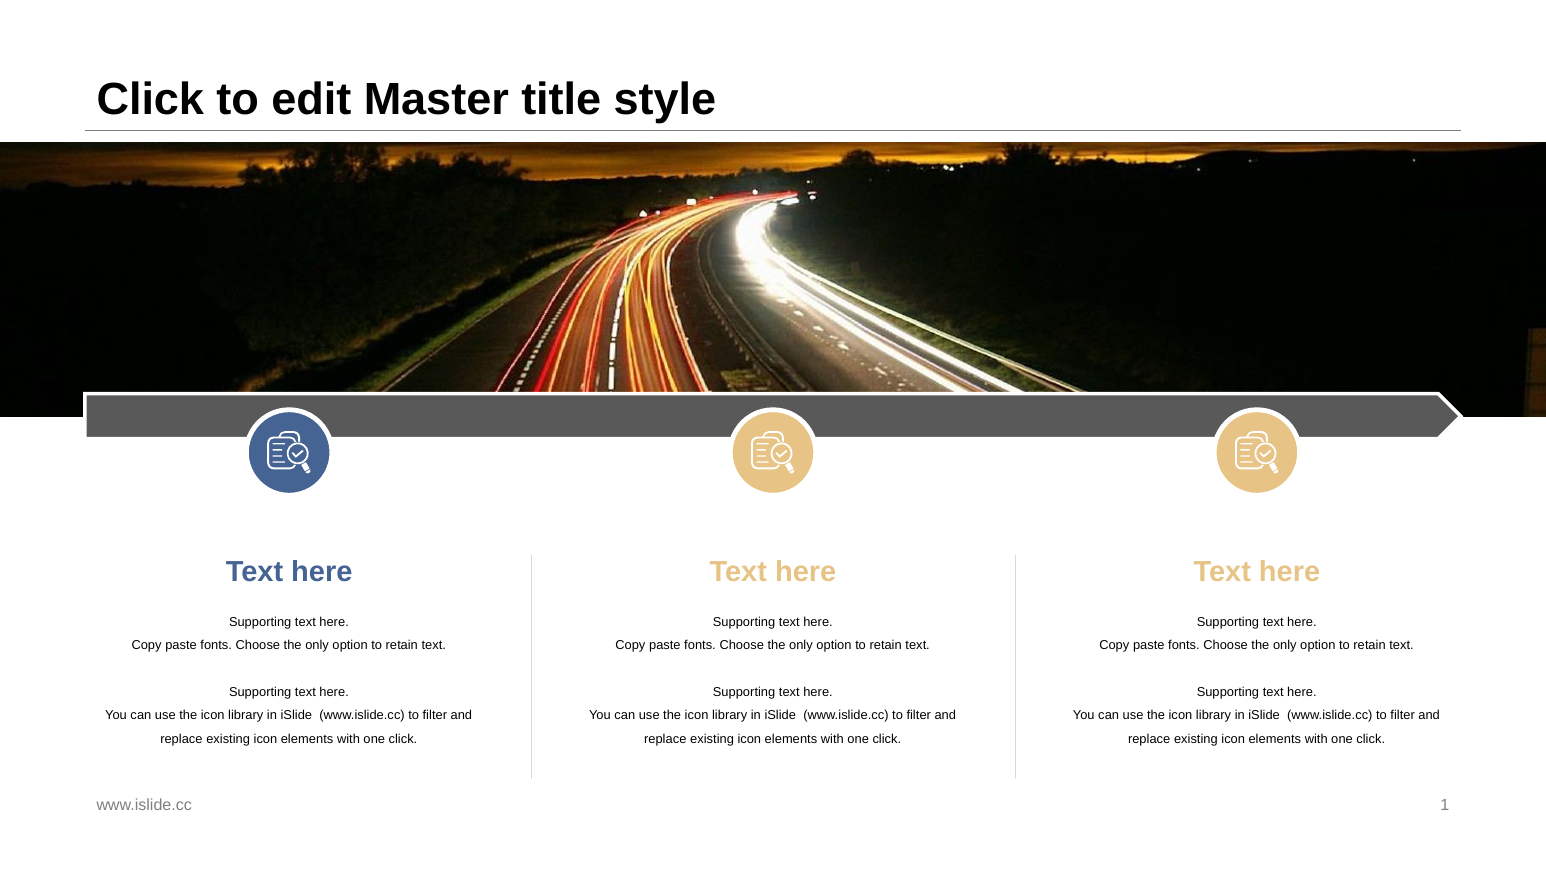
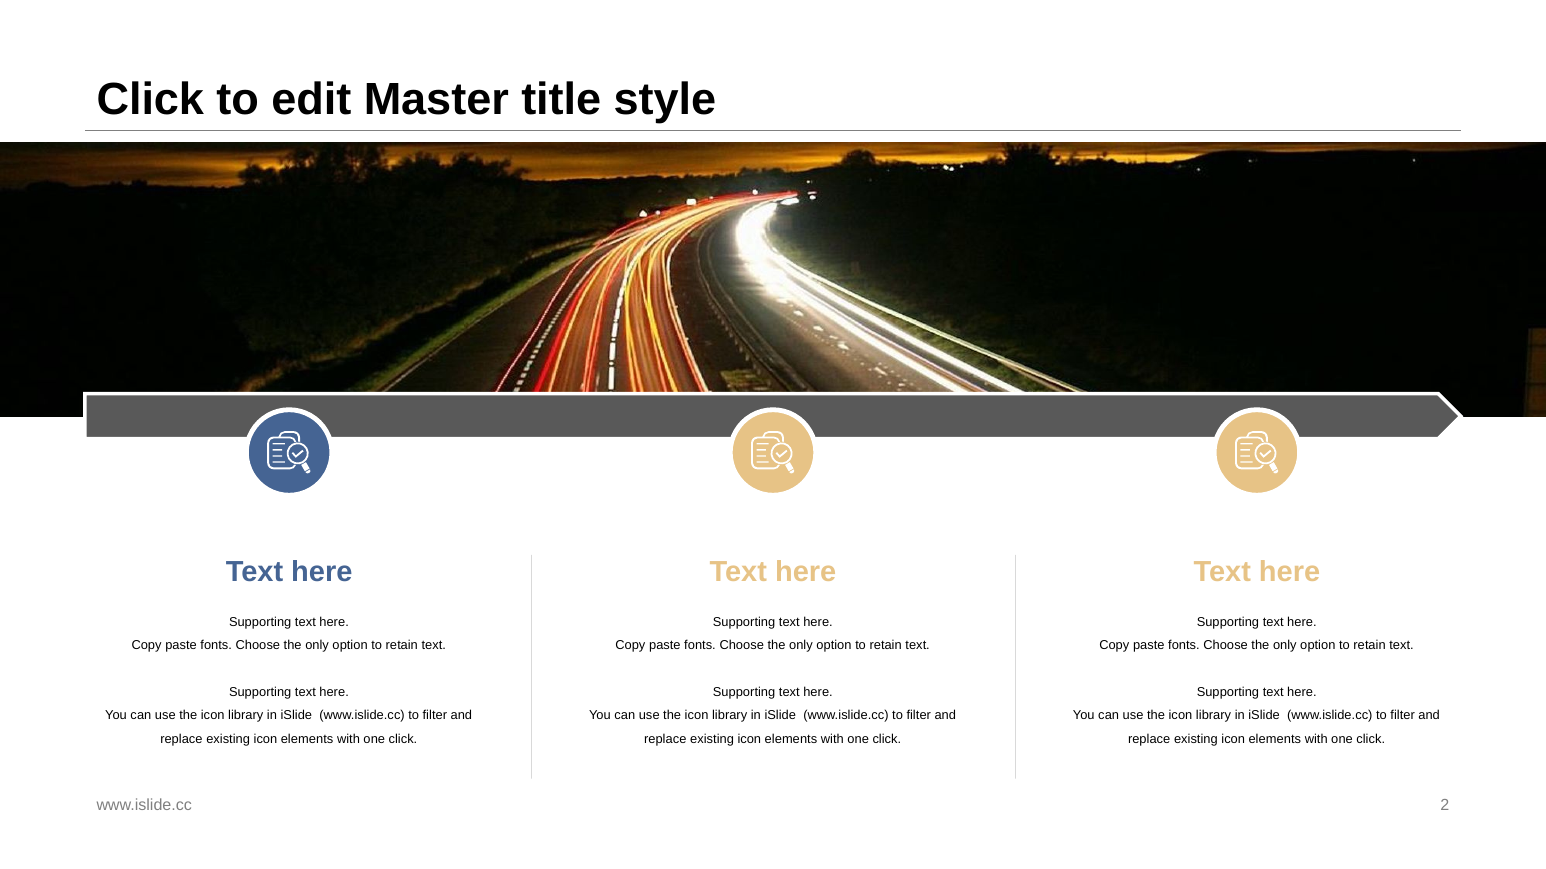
1: 1 -> 2 (1445, 806)
